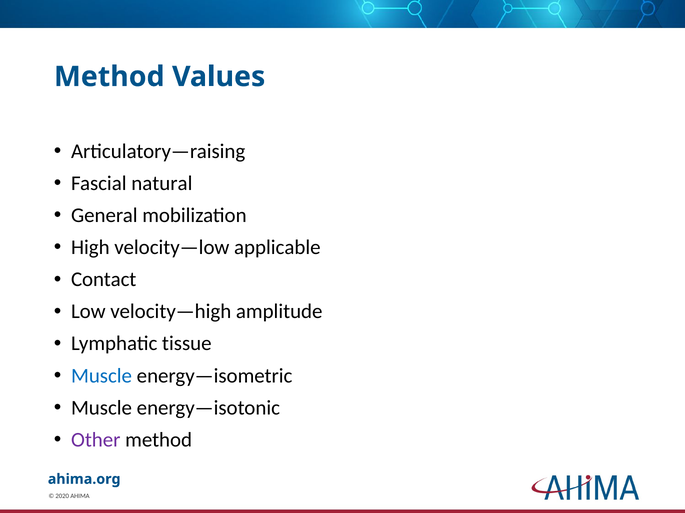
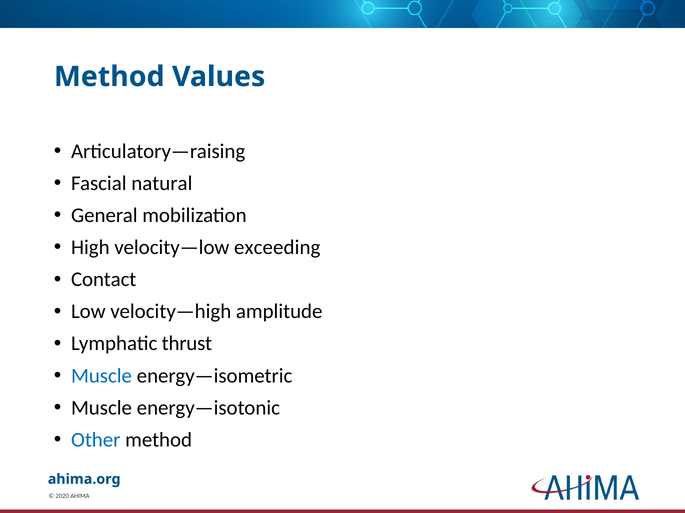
applicable: applicable -> exceeding (277, 248)
tissue: tissue -> thrust (187, 344)
Other colour: purple -> blue (96, 440)
